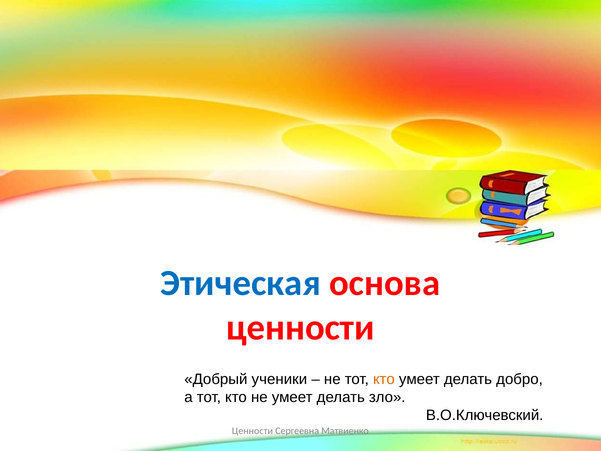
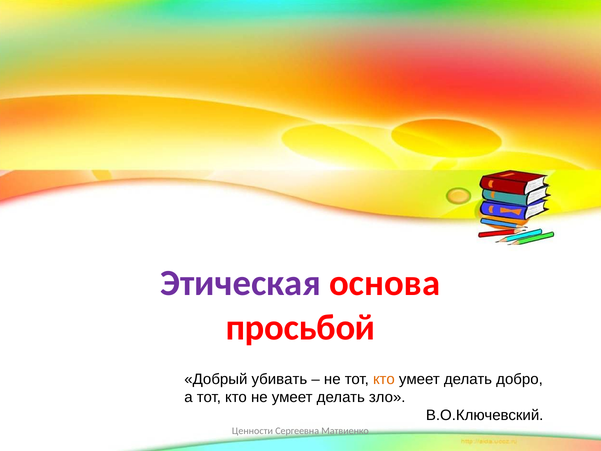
Этическая colour: blue -> purple (241, 283)
ценности: ценности -> просьбой (301, 327)
ученики: ученики -> убивать (279, 379)
